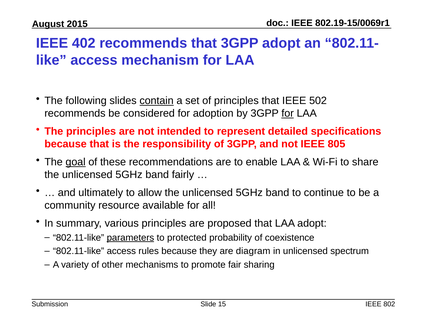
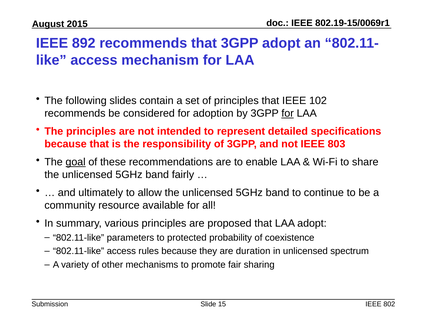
402: 402 -> 892 (84, 43)
contain underline: present -> none (157, 101)
502: 502 -> 102 (318, 101)
805: 805 -> 803 (337, 144)
parameters underline: present -> none (130, 238)
diagram: diagram -> duration (253, 251)
